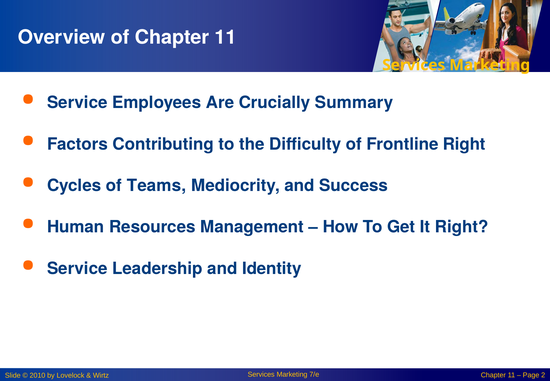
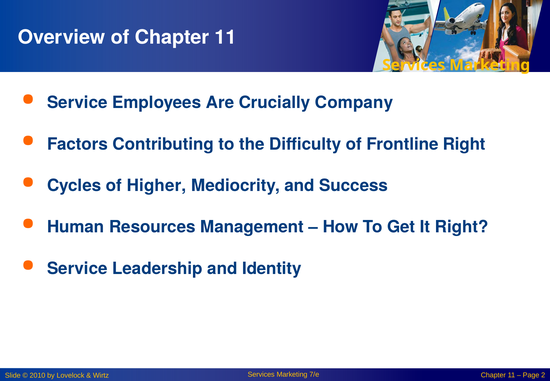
Summary: Summary -> Company (354, 103)
Teams: Teams -> Higher (156, 186)
